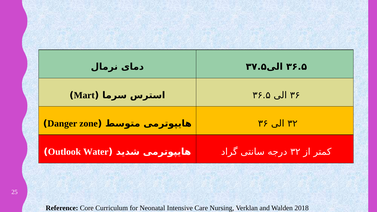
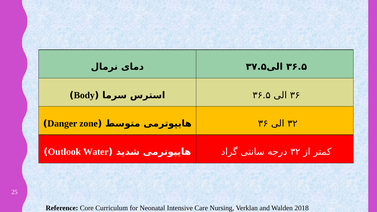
Mart: Mart -> Body (84, 95)
